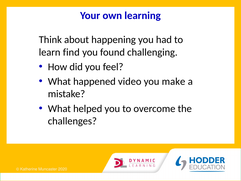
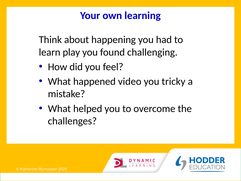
find: find -> play (71, 52)
make: make -> tricky (174, 81)
